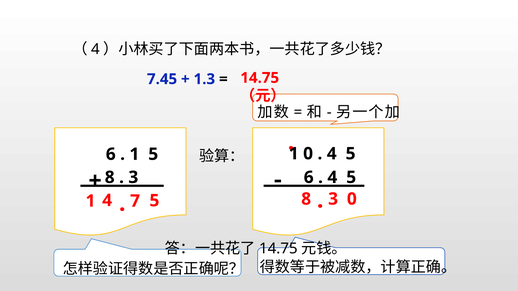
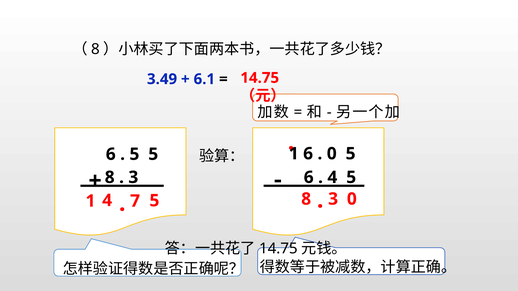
4: 4 -> 8 (95, 49)
7.45: 7.45 -> 3.49 (162, 79)
1.3: 1.3 -> 6.1 (204, 79)
0: 0 -> 6 (308, 154)
4: 4 -> 0 (332, 154)
1: 1 -> 5 (134, 154)
